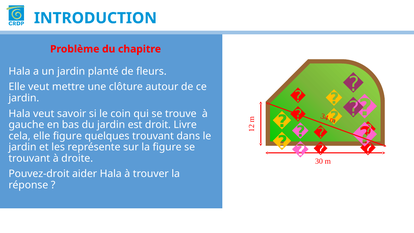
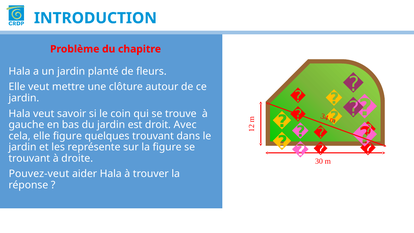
Livre: Livre -> Avec (185, 125)
Pouvez-droit: Pouvez-droit -> Pouvez-veut (39, 174)
